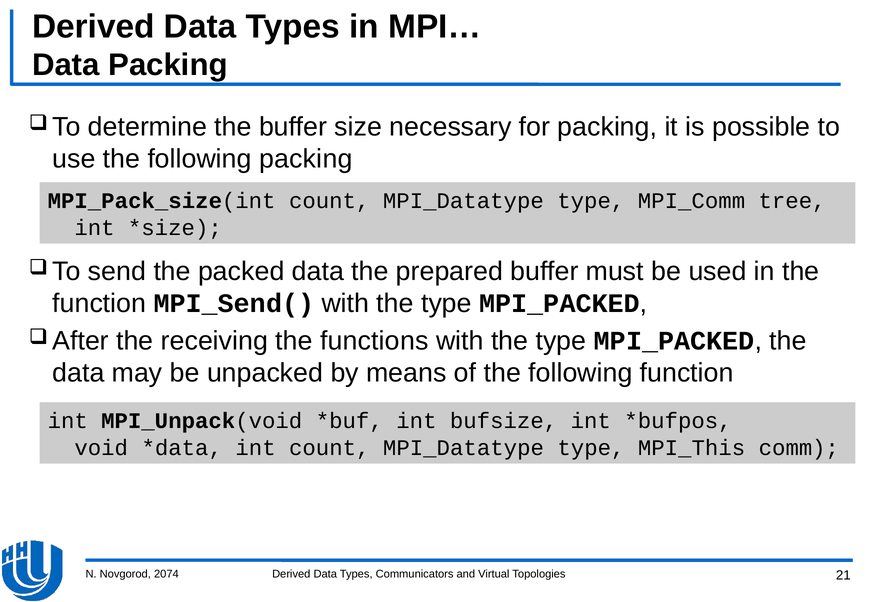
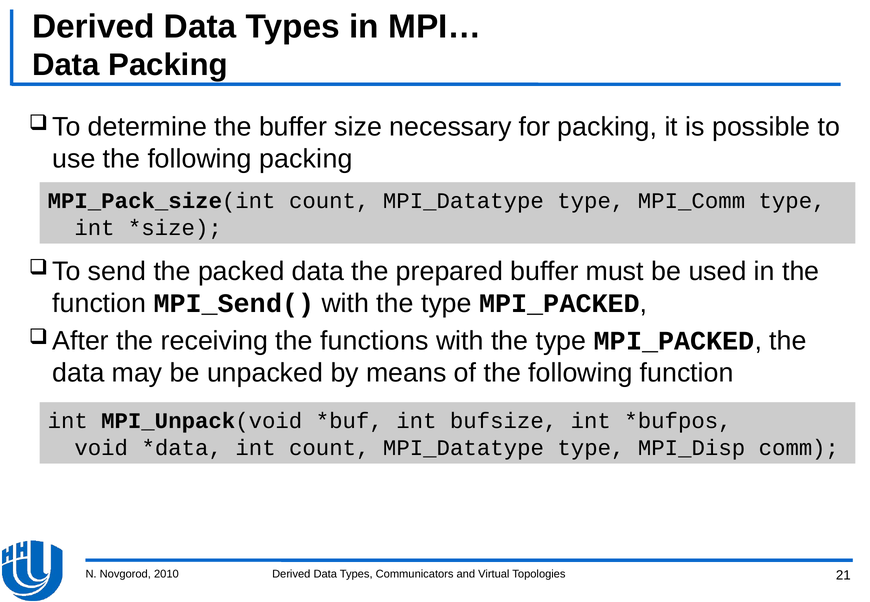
MPI_Comm tree: tree -> type (792, 201)
MPI_This: MPI_This -> MPI_Disp (692, 448)
2074: 2074 -> 2010 (166, 574)
